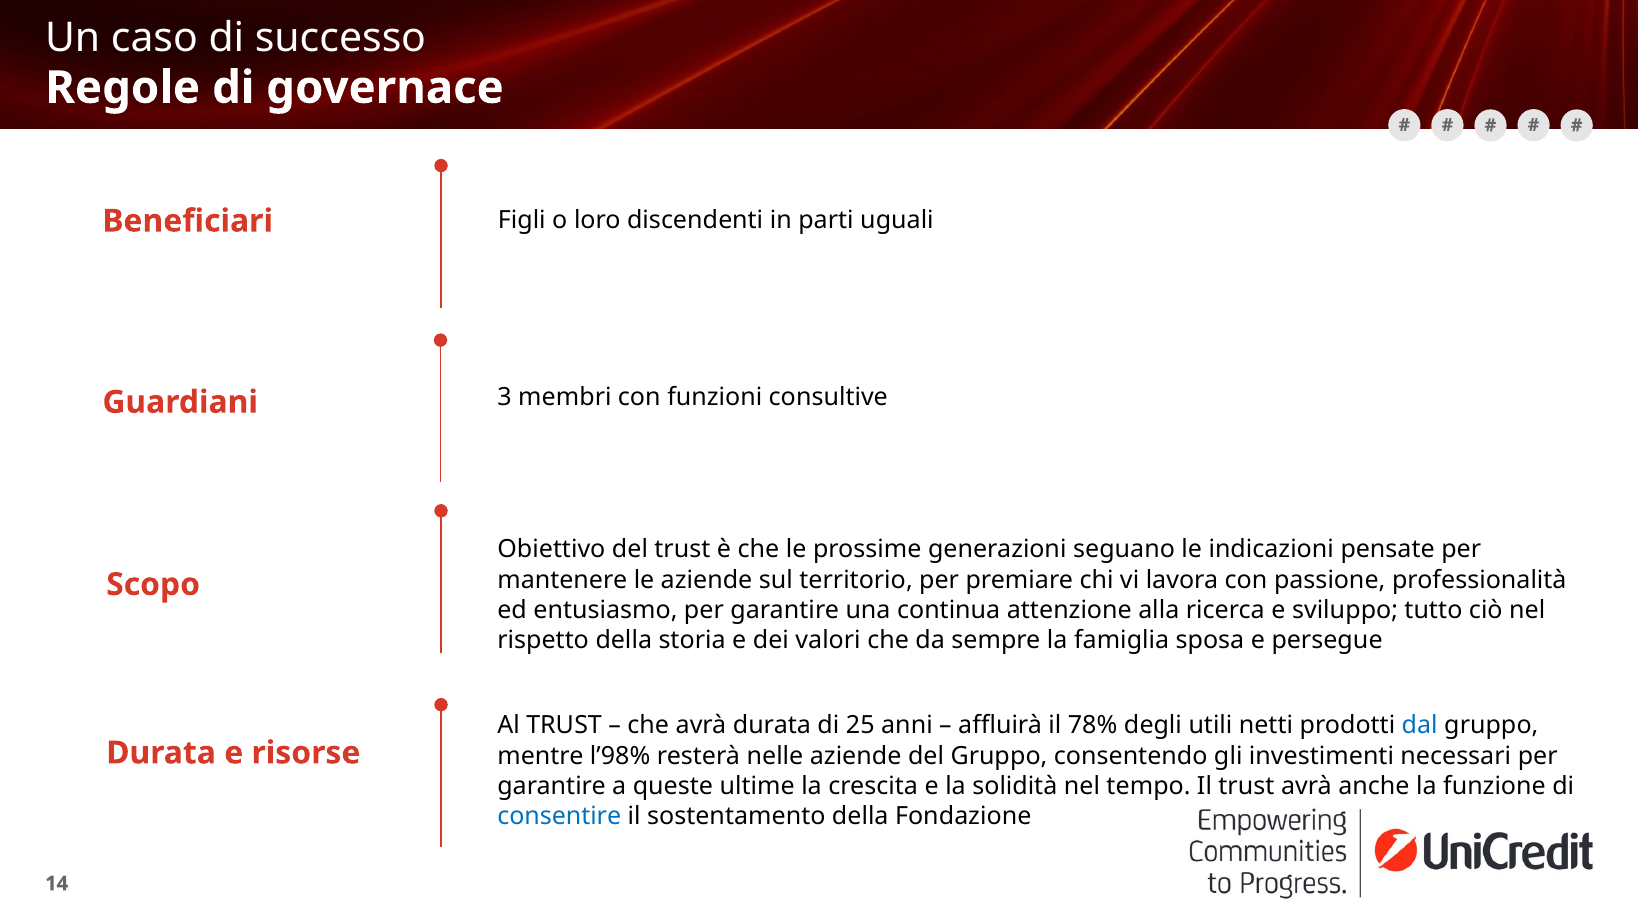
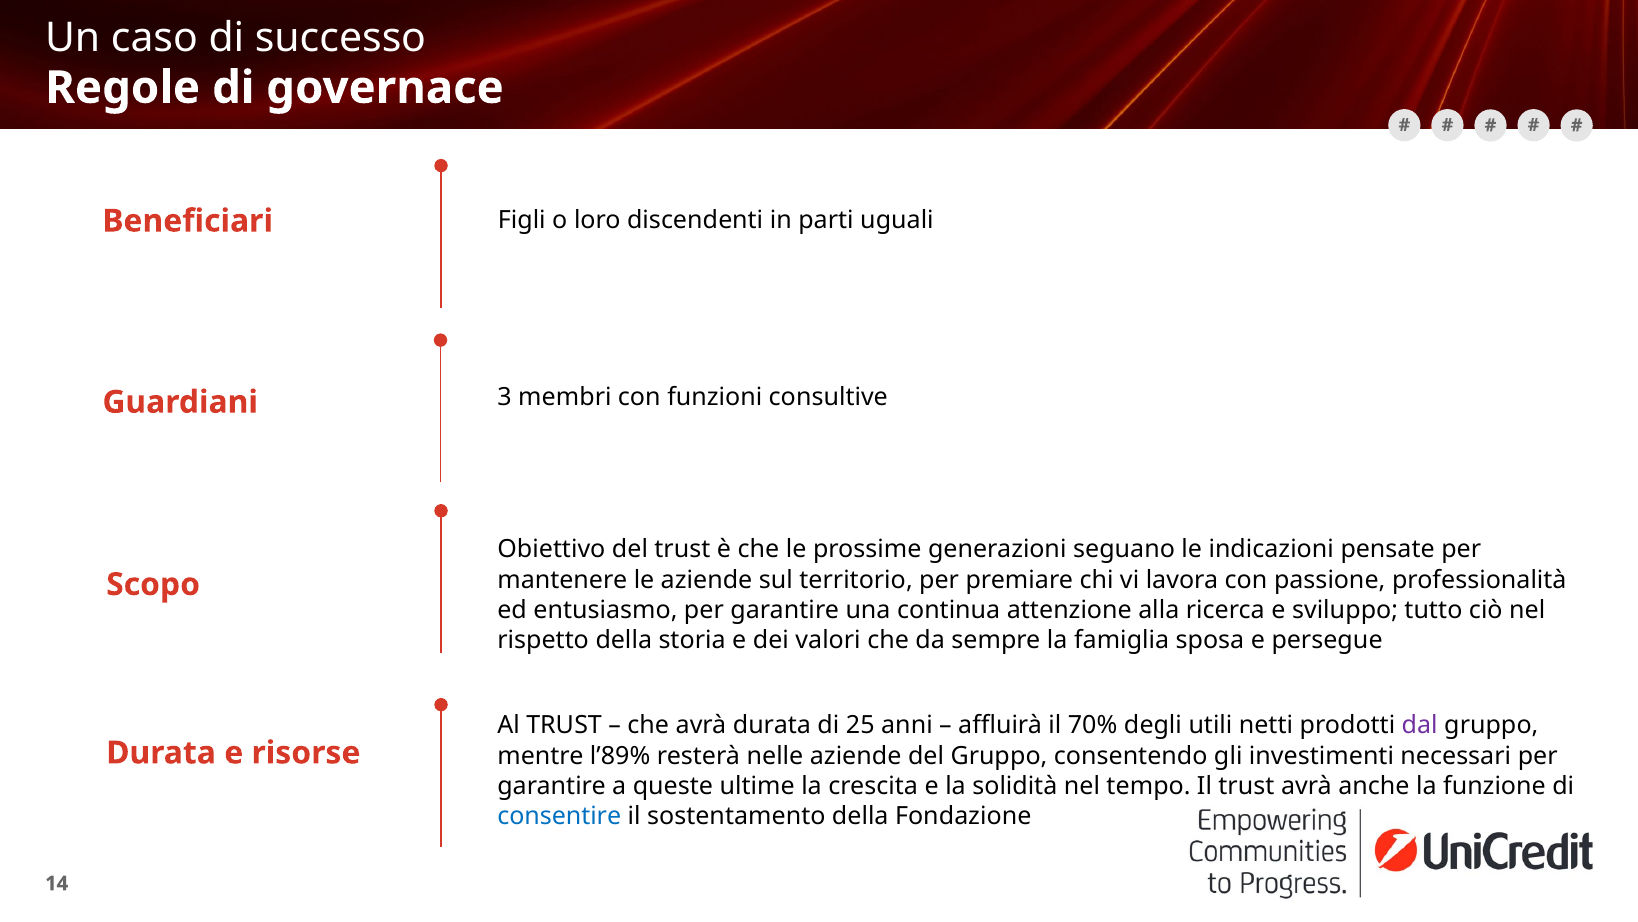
78%: 78% -> 70% (1093, 725)
dal colour: blue -> purple (1420, 725)
l’98%: l’98% -> l’89% (620, 755)
